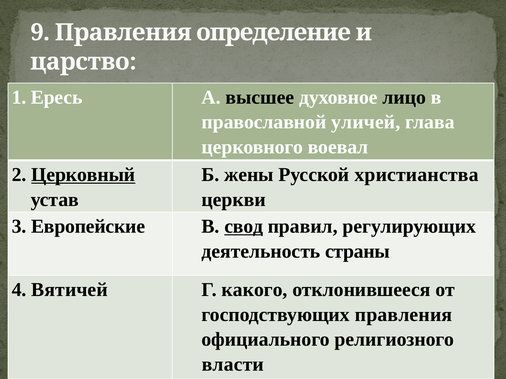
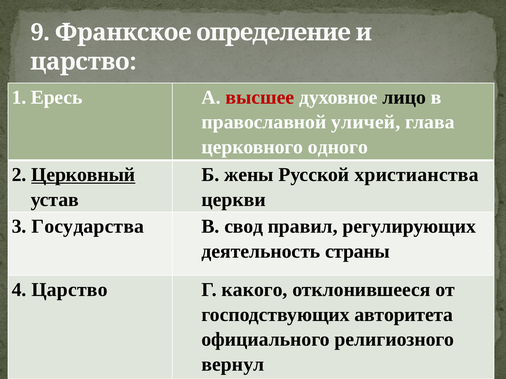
9 Правления: Правления -> Франкское (123, 32)
высшее colour: black -> red (260, 97)
воевал: воевал -> одного (338, 147)
Европейские: Европейские -> Государства (88, 227)
свод underline: present -> none (244, 227)
4 Вятичей: Вятичей -> Царство (70, 290)
господствующих правления: правления -> авторитета (404, 315)
власти: власти -> вернул (233, 365)
